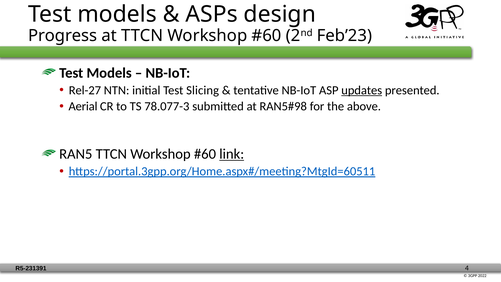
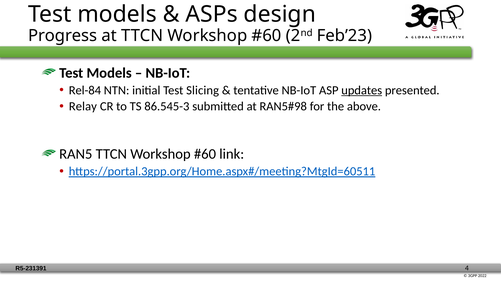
Rel-27: Rel-27 -> Rel-84 (85, 90)
Aerial: Aerial -> Relay (83, 106)
78.077-3: 78.077-3 -> 86.545-3 (167, 106)
link underline: present -> none (232, 154)
